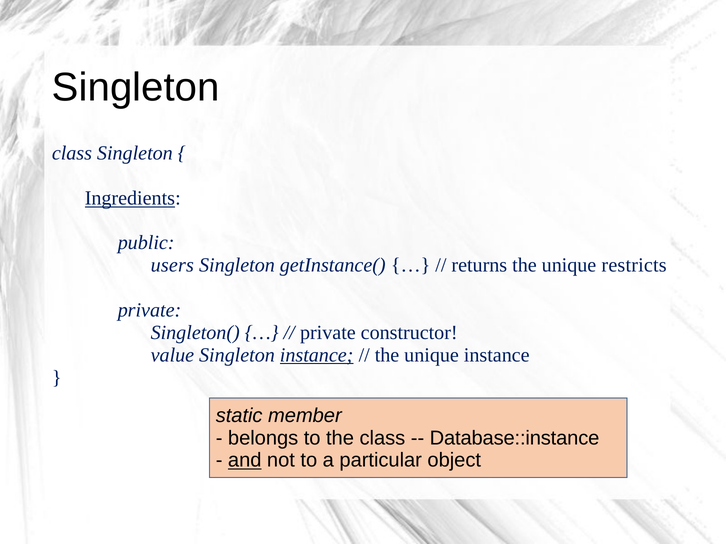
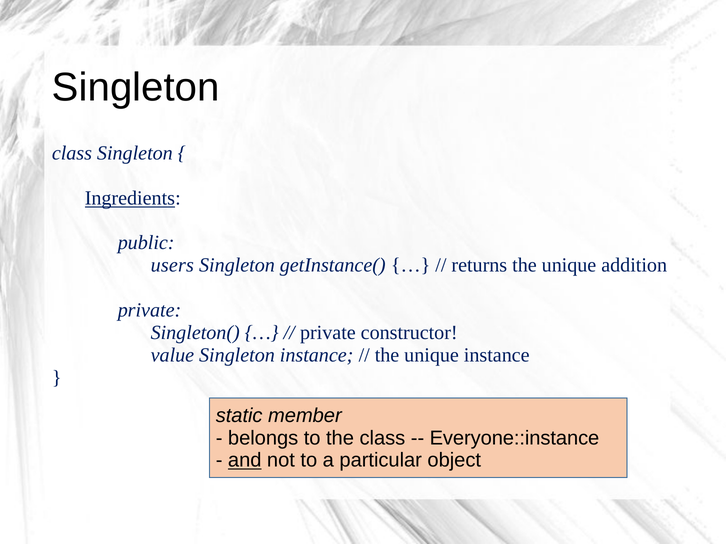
restricts: restricts -> addition (634, 265)
instance underline: present -> none (317, 355)
Database::instance: Database::instance -> Everyone::instance (514, 438)
